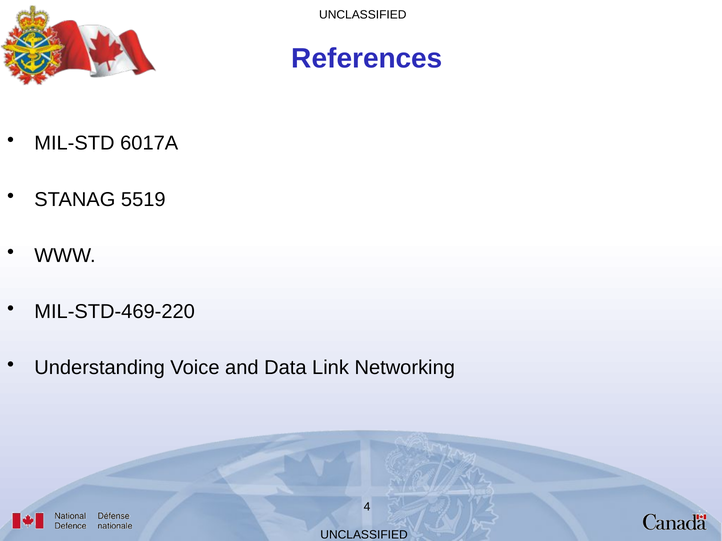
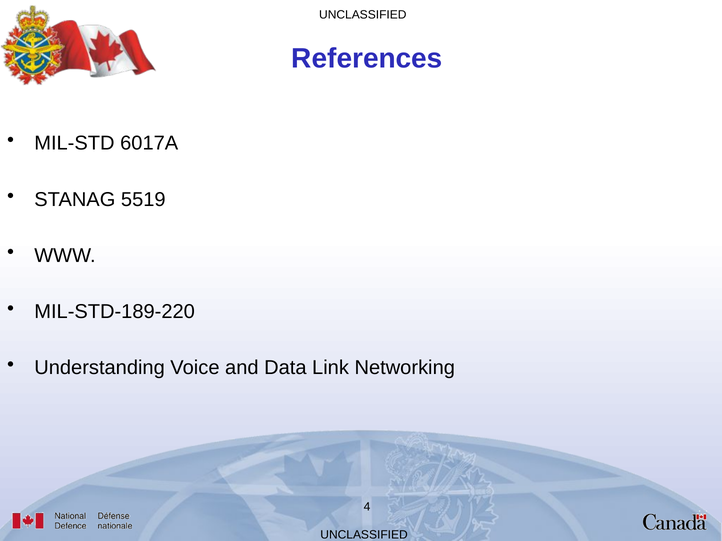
MIL-STD-469-220: MIL-STD-469-220 -> MIL-STD-189-220 (115, 312)
